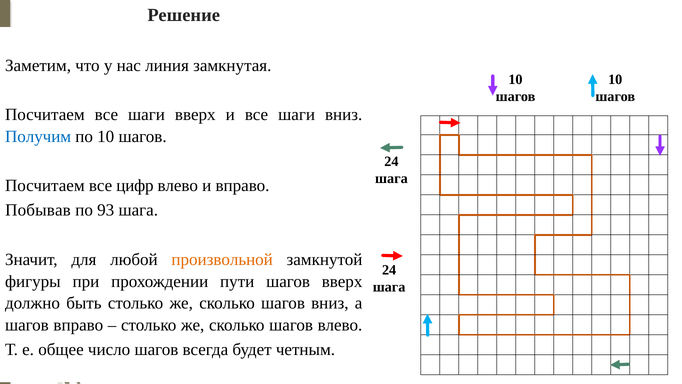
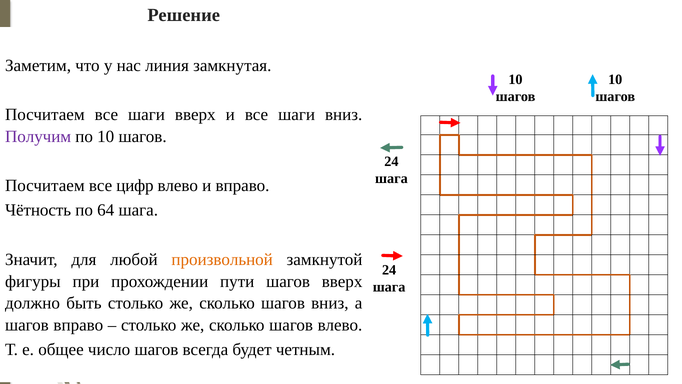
Получим colour: blue -> purple (38, 136)
Побывав: Побывав -> Чётность (38, 210)
93: 93 -> 64 (106, 210)
